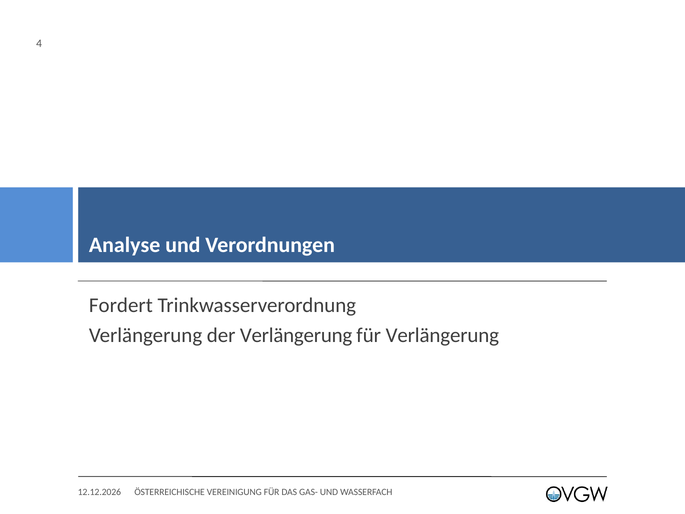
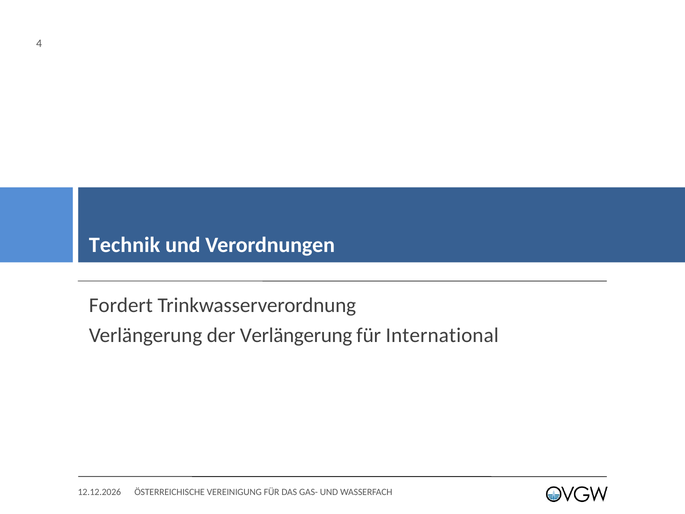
Analyse: Analyse -> Technik (125, 245)
für Verlängerung: Verlängerung -> International (442, 335)
